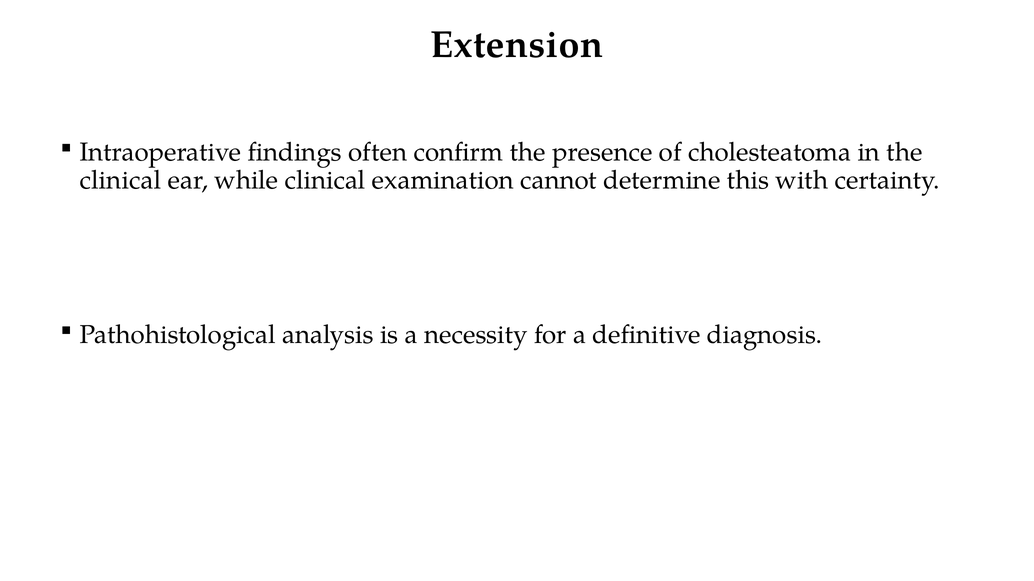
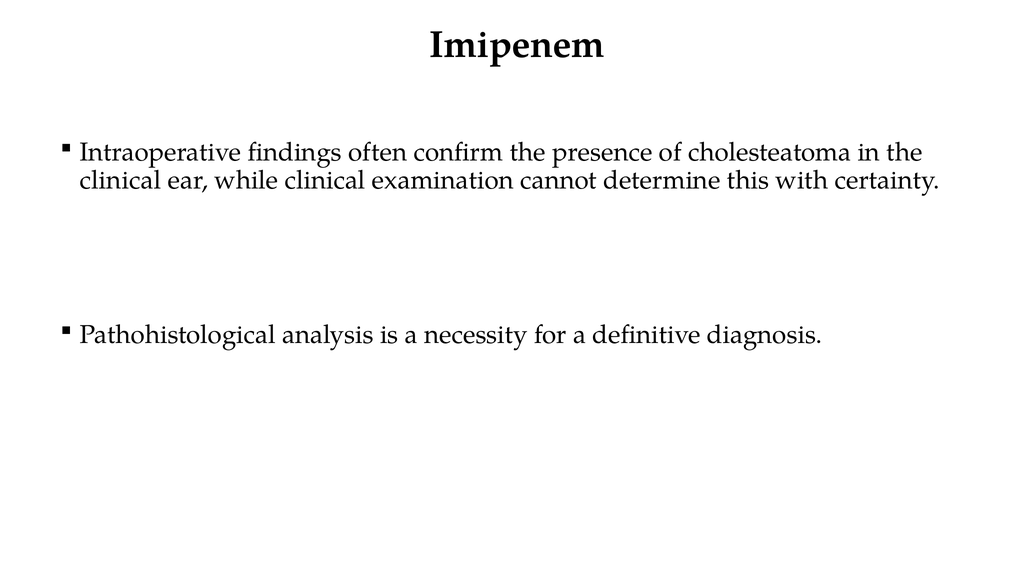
Extension: Extension -> Imipenem (517, 45)
